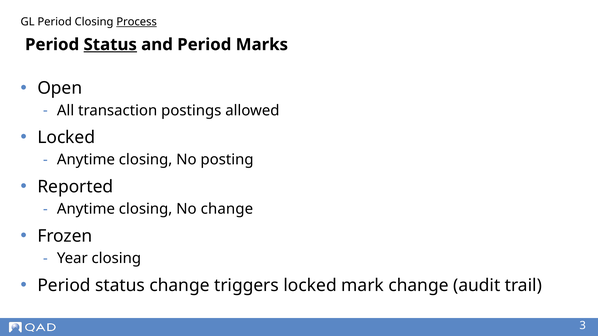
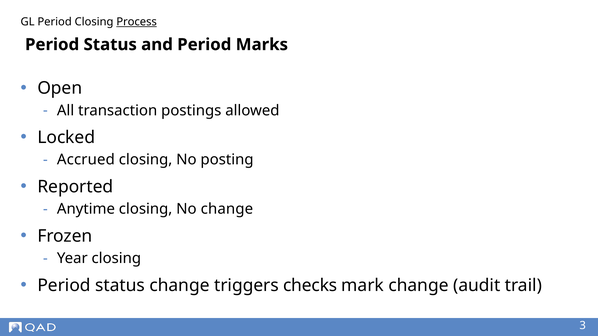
Status underline: present -> none (110, 45)
Anytime: Anytime -> Accrued (86, 160)
triggers locked: locked -> checks (310, 286)
